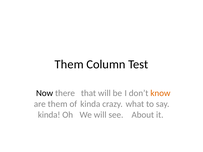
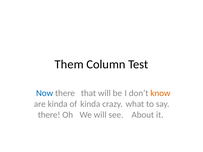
Now colour: black -> blue (45, 93)
are them: them -> kinda (58, 104)
kinda: kinda -> there (49, 115)
